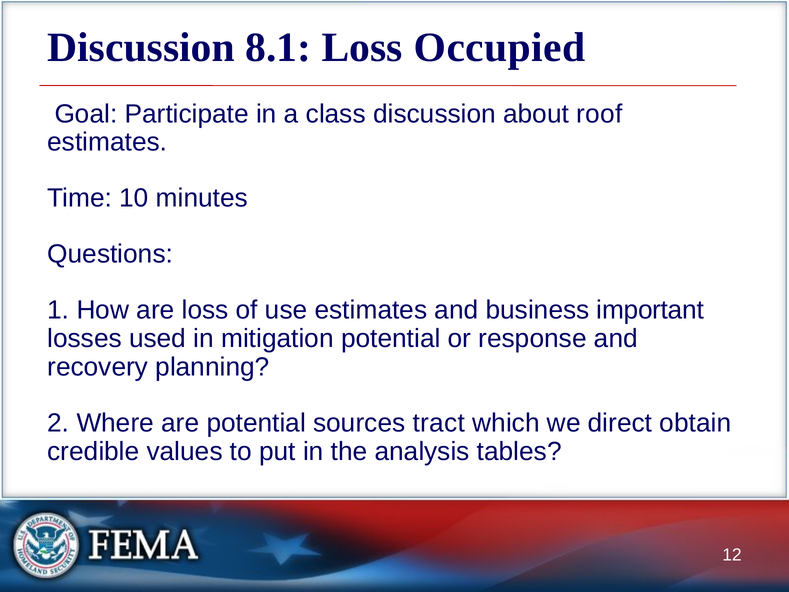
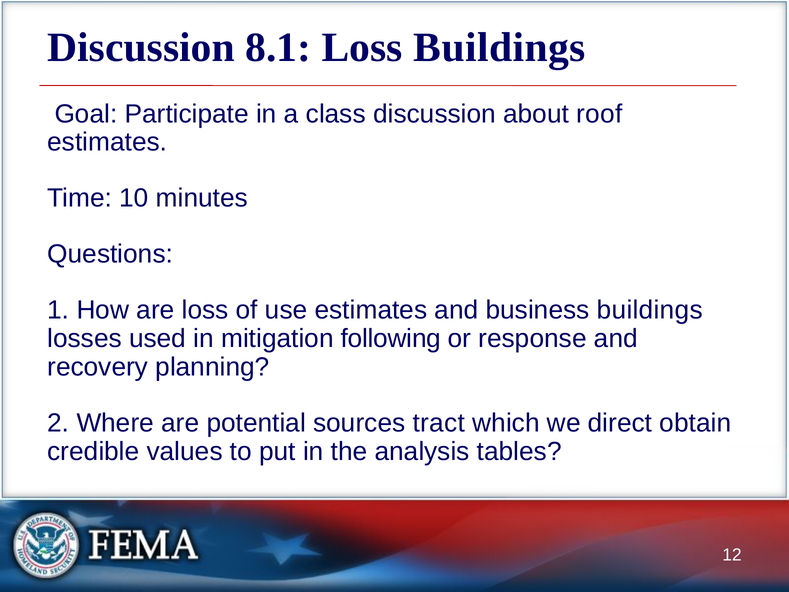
Loss Occupied: Occupied -> Buildings (500, 48)
business important: important -> buildings (650, 310)
mitigation potential: potential -> following (391, 339)
